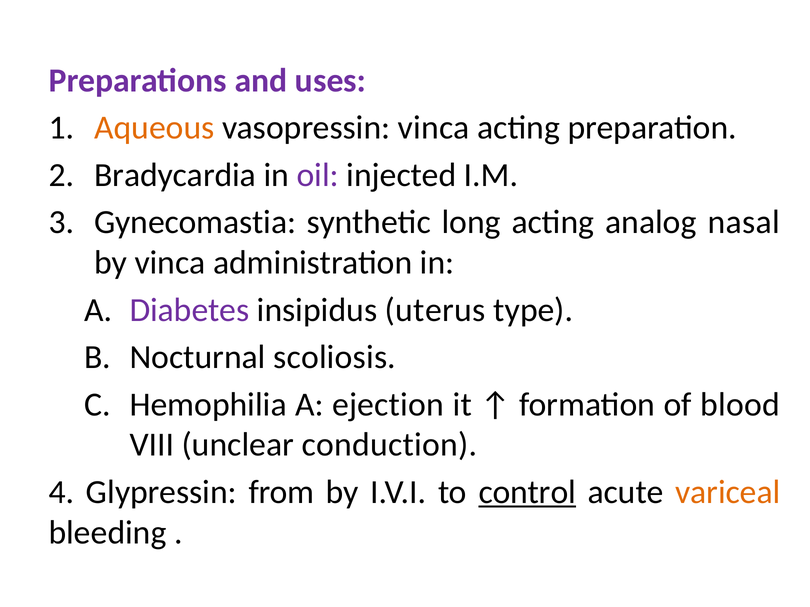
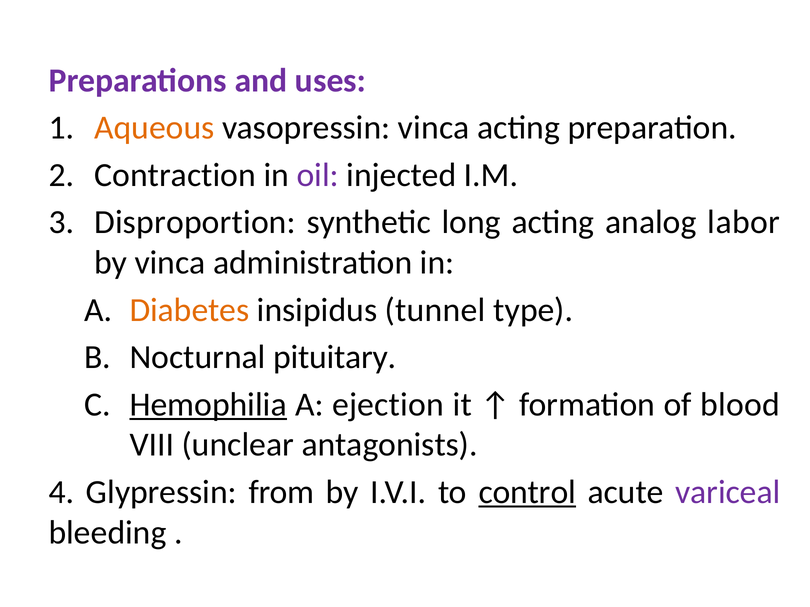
Bradycardia: Bradycardia -> Contraction (175, 175)
Gynecomastia: Gynecomastia -> Disproportion (195, 222)
nasal: nasal -> labor (744, 222)
Diabetes colour: purple -> orange (189, 310)
uterus: uterus -> tunnel (435, 310)
scoliosis: scoliosis -> pituitary (335, 357)
Hemophilia underline: none -> present (208, 405)
conduction: conduction -> antagonists (390, 445)
variceal colour: orange -> purple (728, 492)
